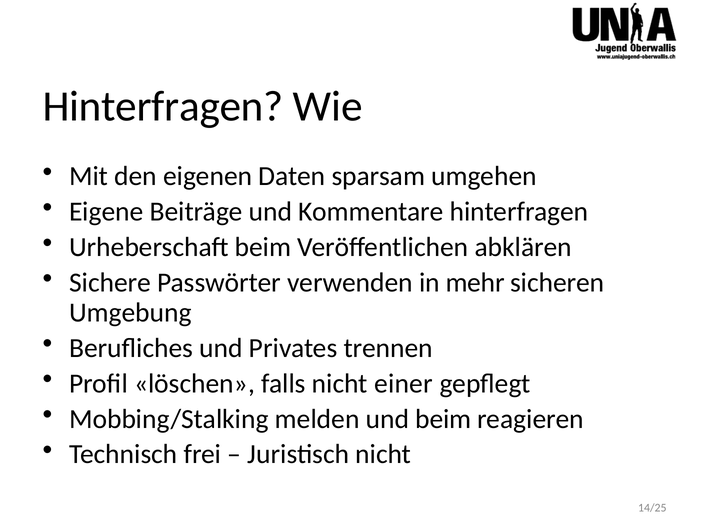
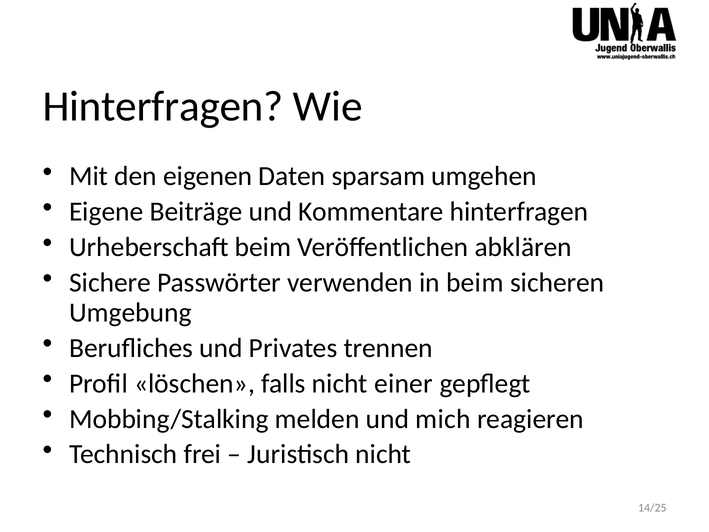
in mehr: mehr -> beim (475, 283)
und beim: beim -> mich (443, 419)
